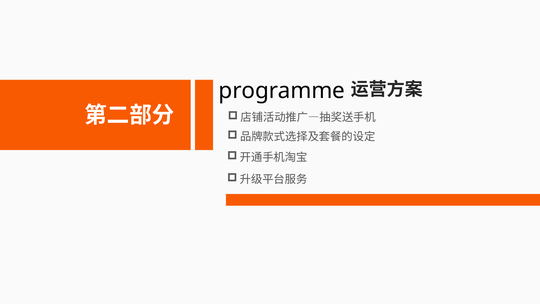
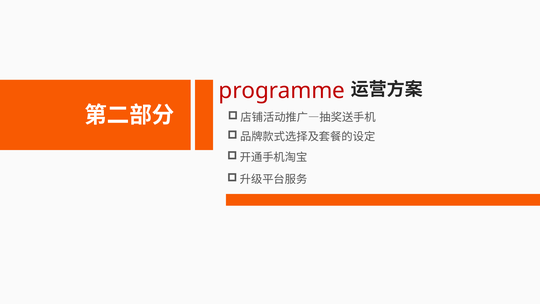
programme colour: black -> red (282, 91)
